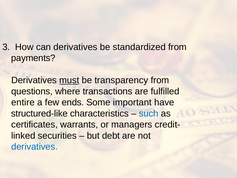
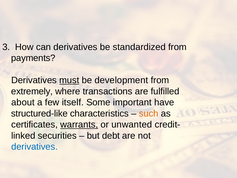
transparency: transparency -> development (121, 80)
questions: questions -> extremely (32, 91)
entire: entire -> about (23, 102)
ends: ends -> itself (73, 102)
such colour: blue -> orange (149, 113)
warrants underline: none -> present (79, 124)
managers: managers -> unwanted (132, 124)
